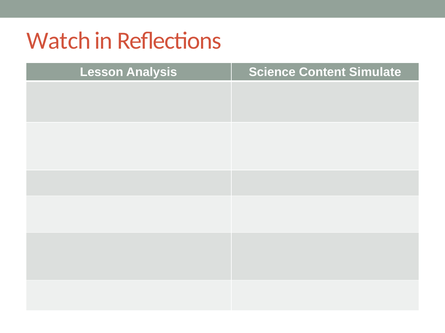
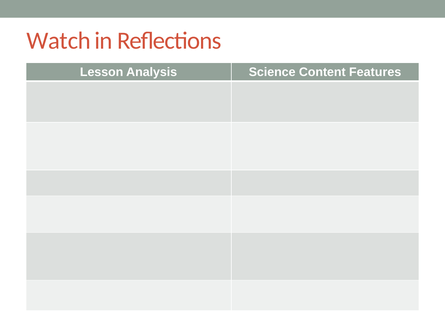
Simulate: Simulate -> Features (375, 72)
